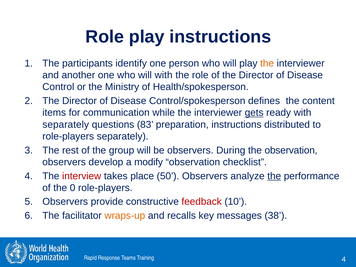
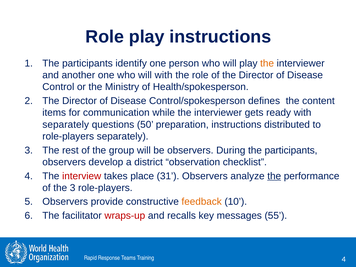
gets underline: present -> none (254, 113)
83: 83 -> 50 (145, 125)
During the observation: observation -> participants (291, 150)
modify: modify -> district (149, 162)
50: 50 -> 31 (168, 176)
the 0: 0 -> 3 (73, 188)
feedback colour: red -> orange (202, 202)
wraps-up colour: orange -> red (125, 216)
38: 38 -> 55 (276, 216)
